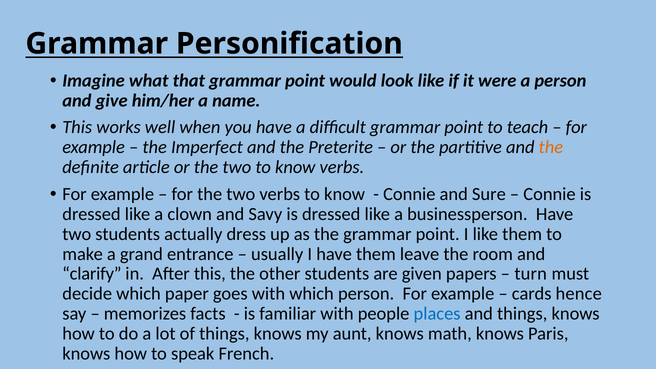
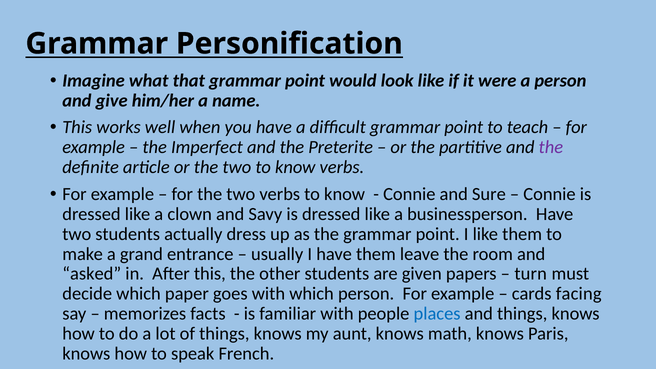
the colour: orange -> purple (551, 147)
clarify: clarify -> asked (92, 274)
hence: hence -> facing (579, 294)
